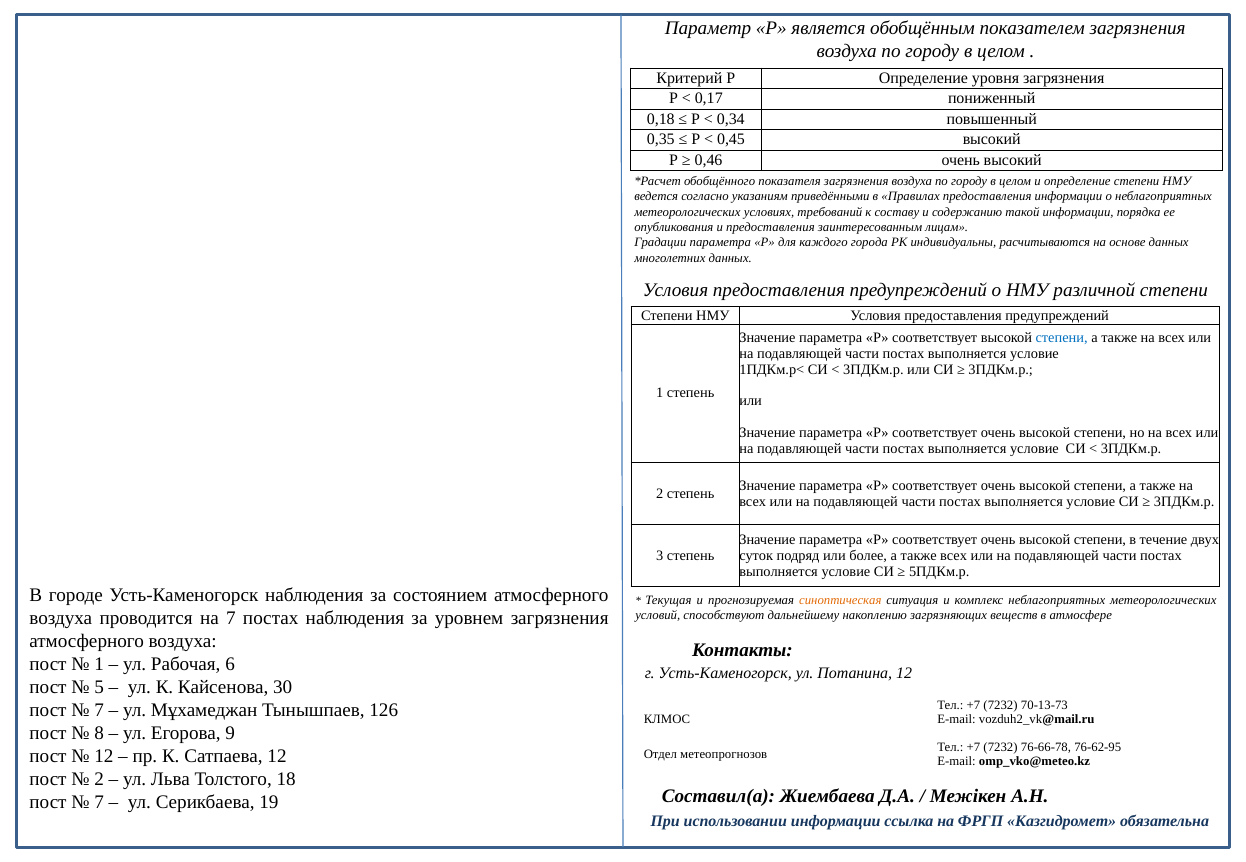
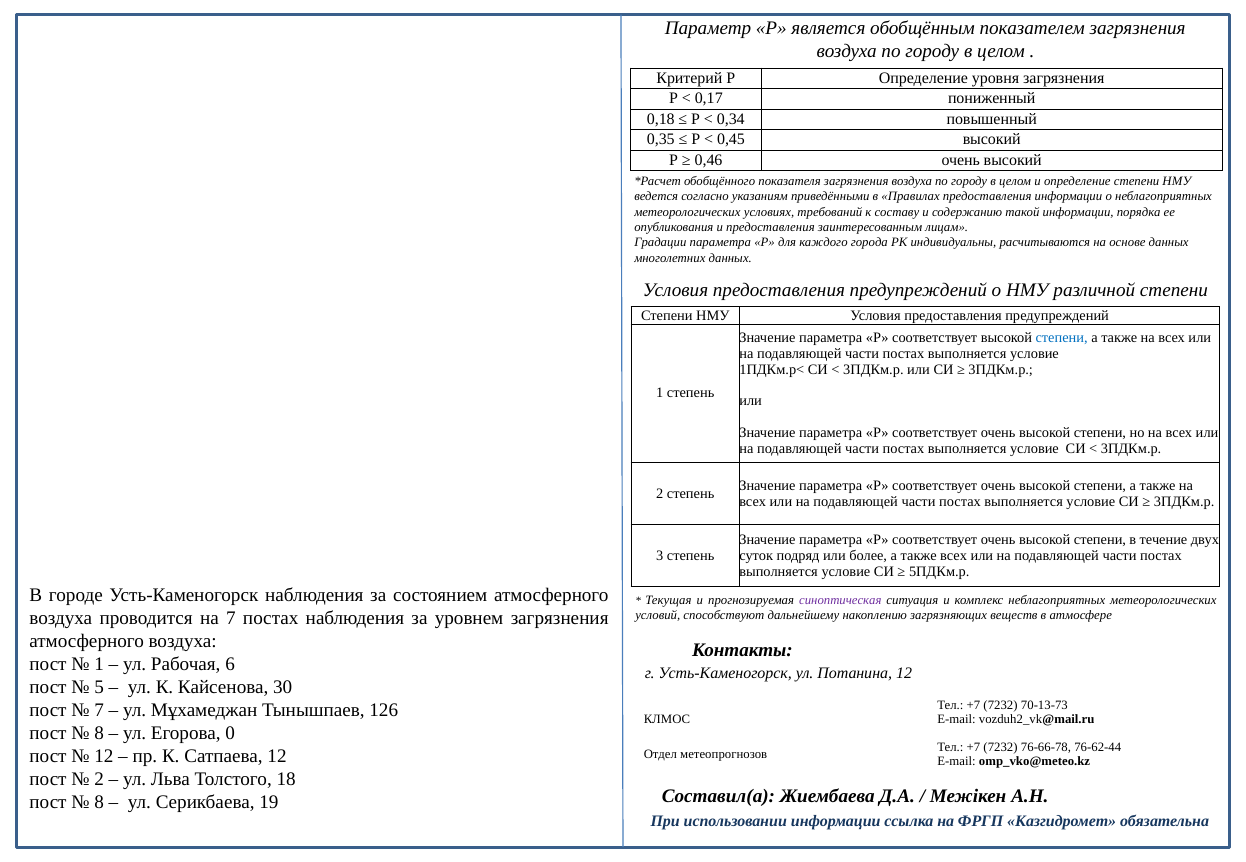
синоптическая colour: orange -> purple (840, 601)
9: 9 -> 0 (230, 733)
76-62-95: 76-62-95 -> 76-62-44 (1098, 747)
7: 7 -> 8 (99, 802)
